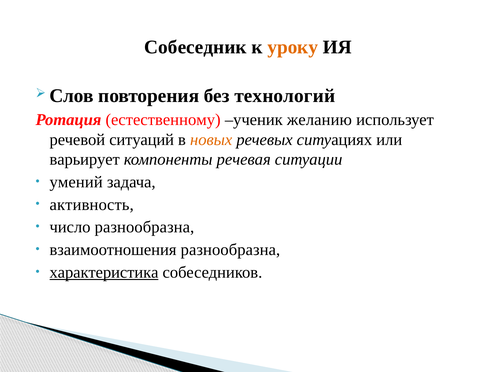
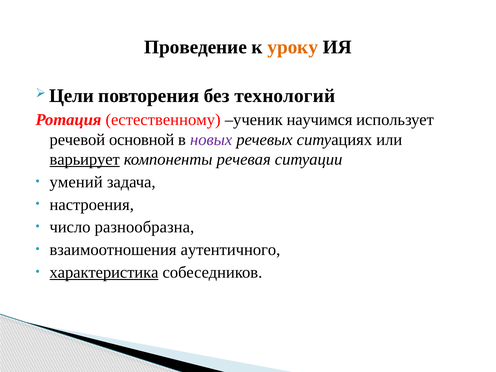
Собеседник: Собеседник -> Проведение (196, 47)
Слов: Слов -> Цели (72, 96)
желанию: желанию -> научимся (320, 120)
ситуаций: ситуаций -> основной (142, 140)
новых colour: orange -> purple (211, 140)
варьирует underline: none -> present (85, 159)
активность: активность -> настроения (92, 205)
взаимоотношения разнообразна: разнообразна -> аутентичного (230, 250)
